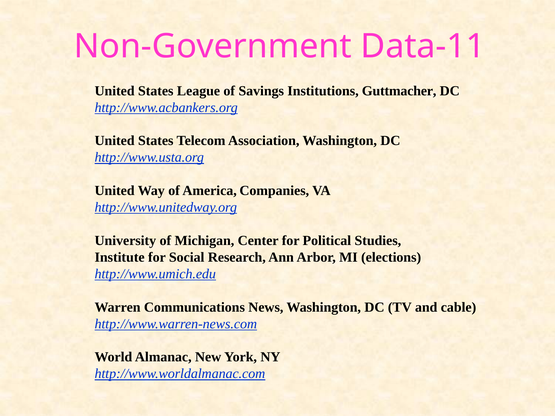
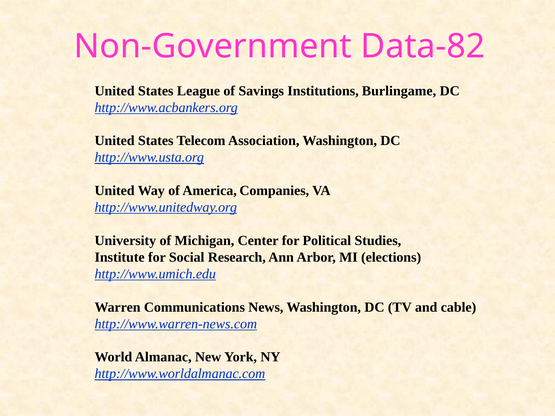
Data-11: Data-11 -> Data-82 (423, 46)
Guttmacher: Guttmacher -> Burlingame (399, 91)
